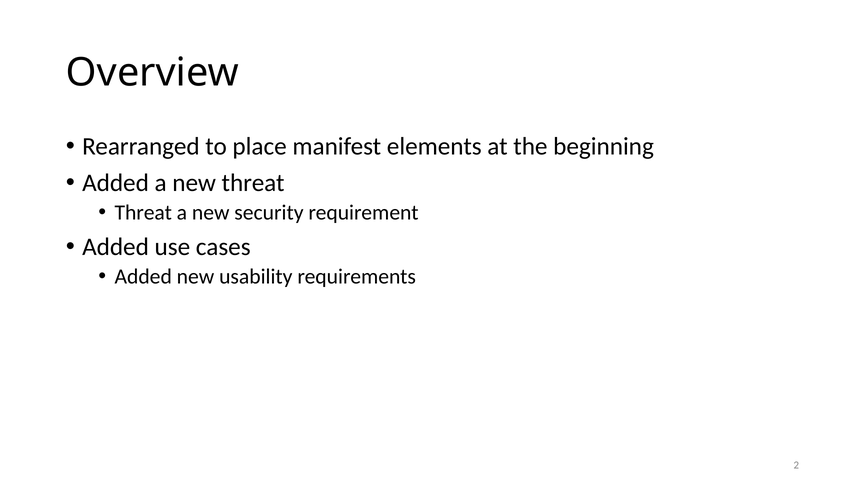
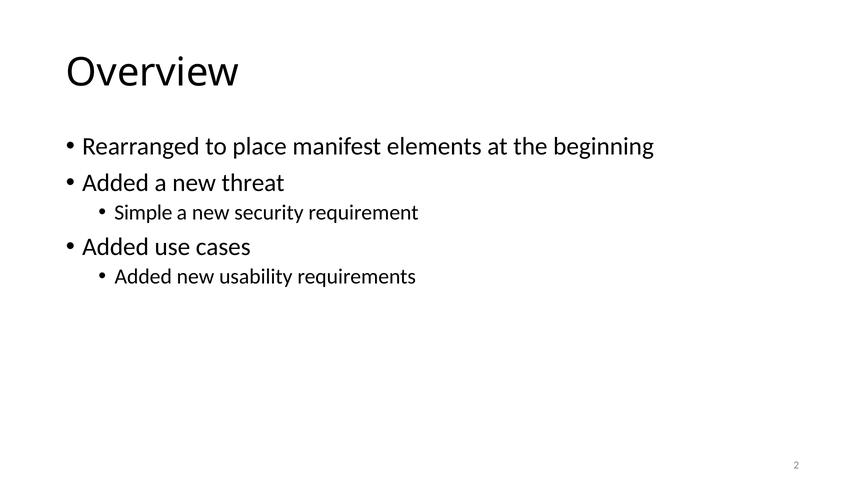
Threat: Threat -> Simple (143, 212)
